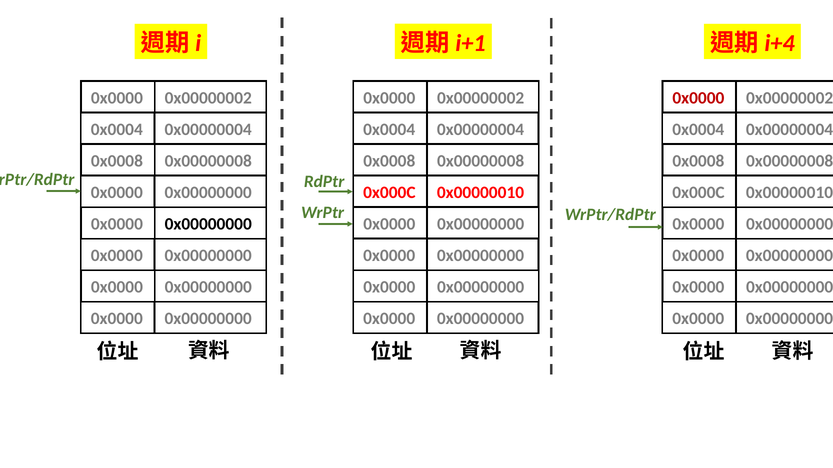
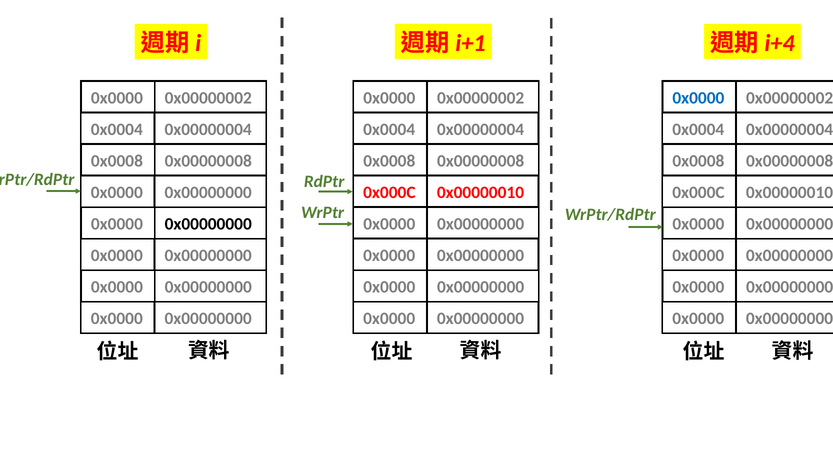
0x0000 colour: red -> blue (698, 98)
